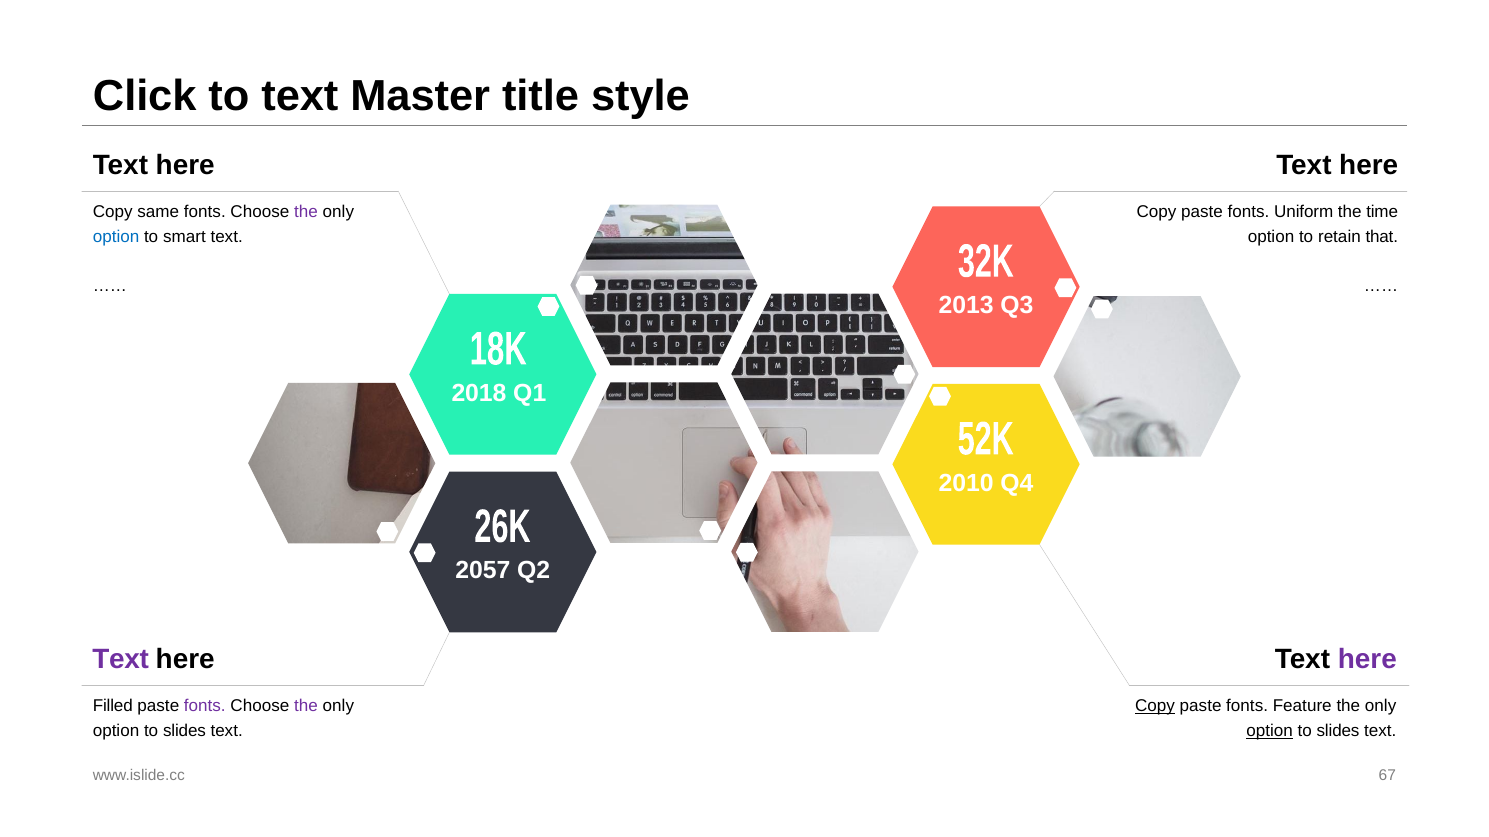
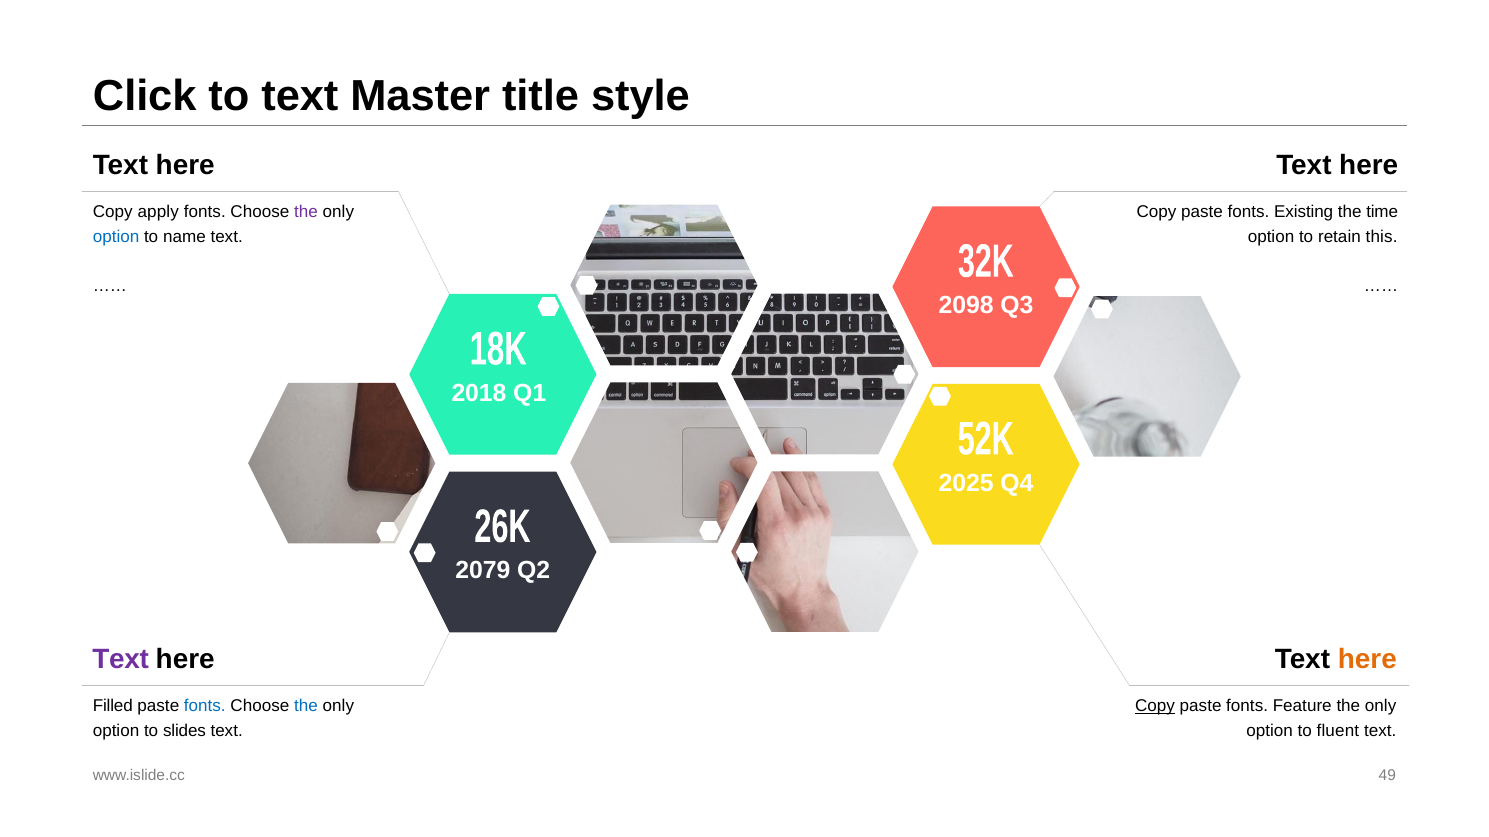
same: same -> apply (158, 212)
Uniform: Uniform -> Existing (1304, 212)
smart: smart -> name (184, 237)
that: that -> this (1382, 237)
2013: 2013 -> 2098 (966, 306)
2010: 2010 -> 2025 (966, 483)
2057: 2057 -> 2079 (483, 571)
here colour: purple -> orange (1367, 660)
fonts colour: purple -> blue (205, 707)
the colour: purple -> blue (306, 707)
option underline: present -> none (1270, 731)
slides: slides -> fluent (1338, 731)
67: 67 -> 49 (1387, 776)
